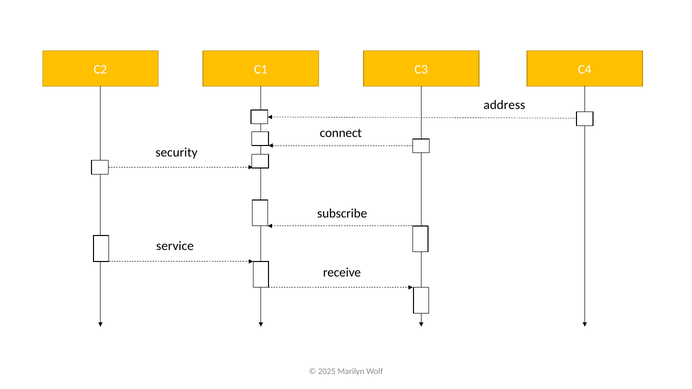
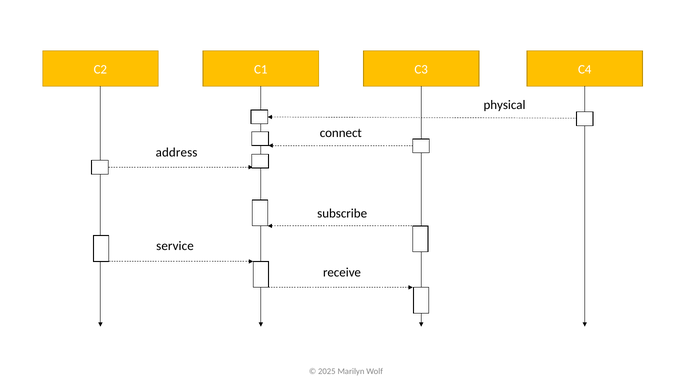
address: address -> physical (505, 105)
security: security -> address (177, 153)
